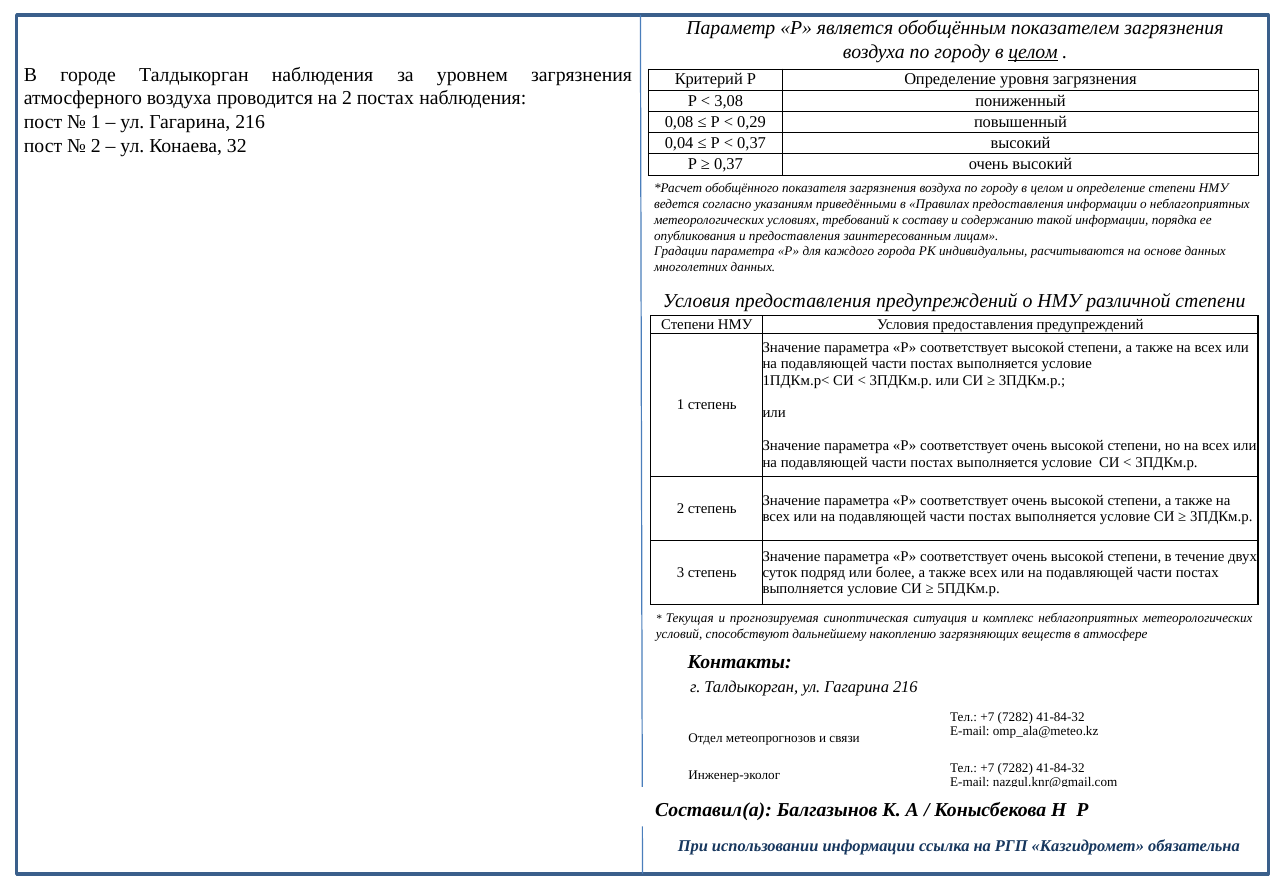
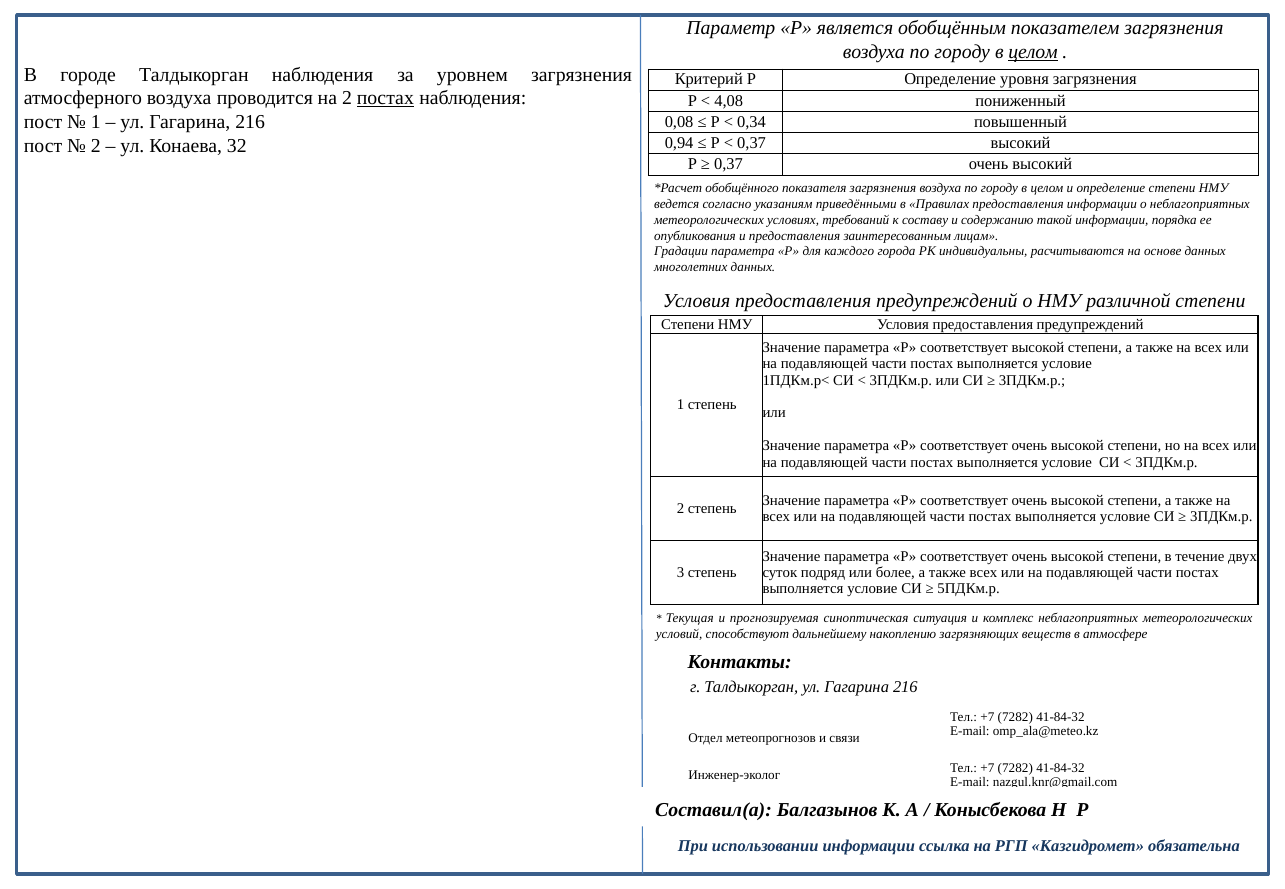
постах underline: none -> present (385, 98)
3,08: 3,08 -> 4,08 (729, 101)
0,29: 0,29 -> 0,34 (751, 122)
0,04: 0,04 -> 0,94 (679, 143)
